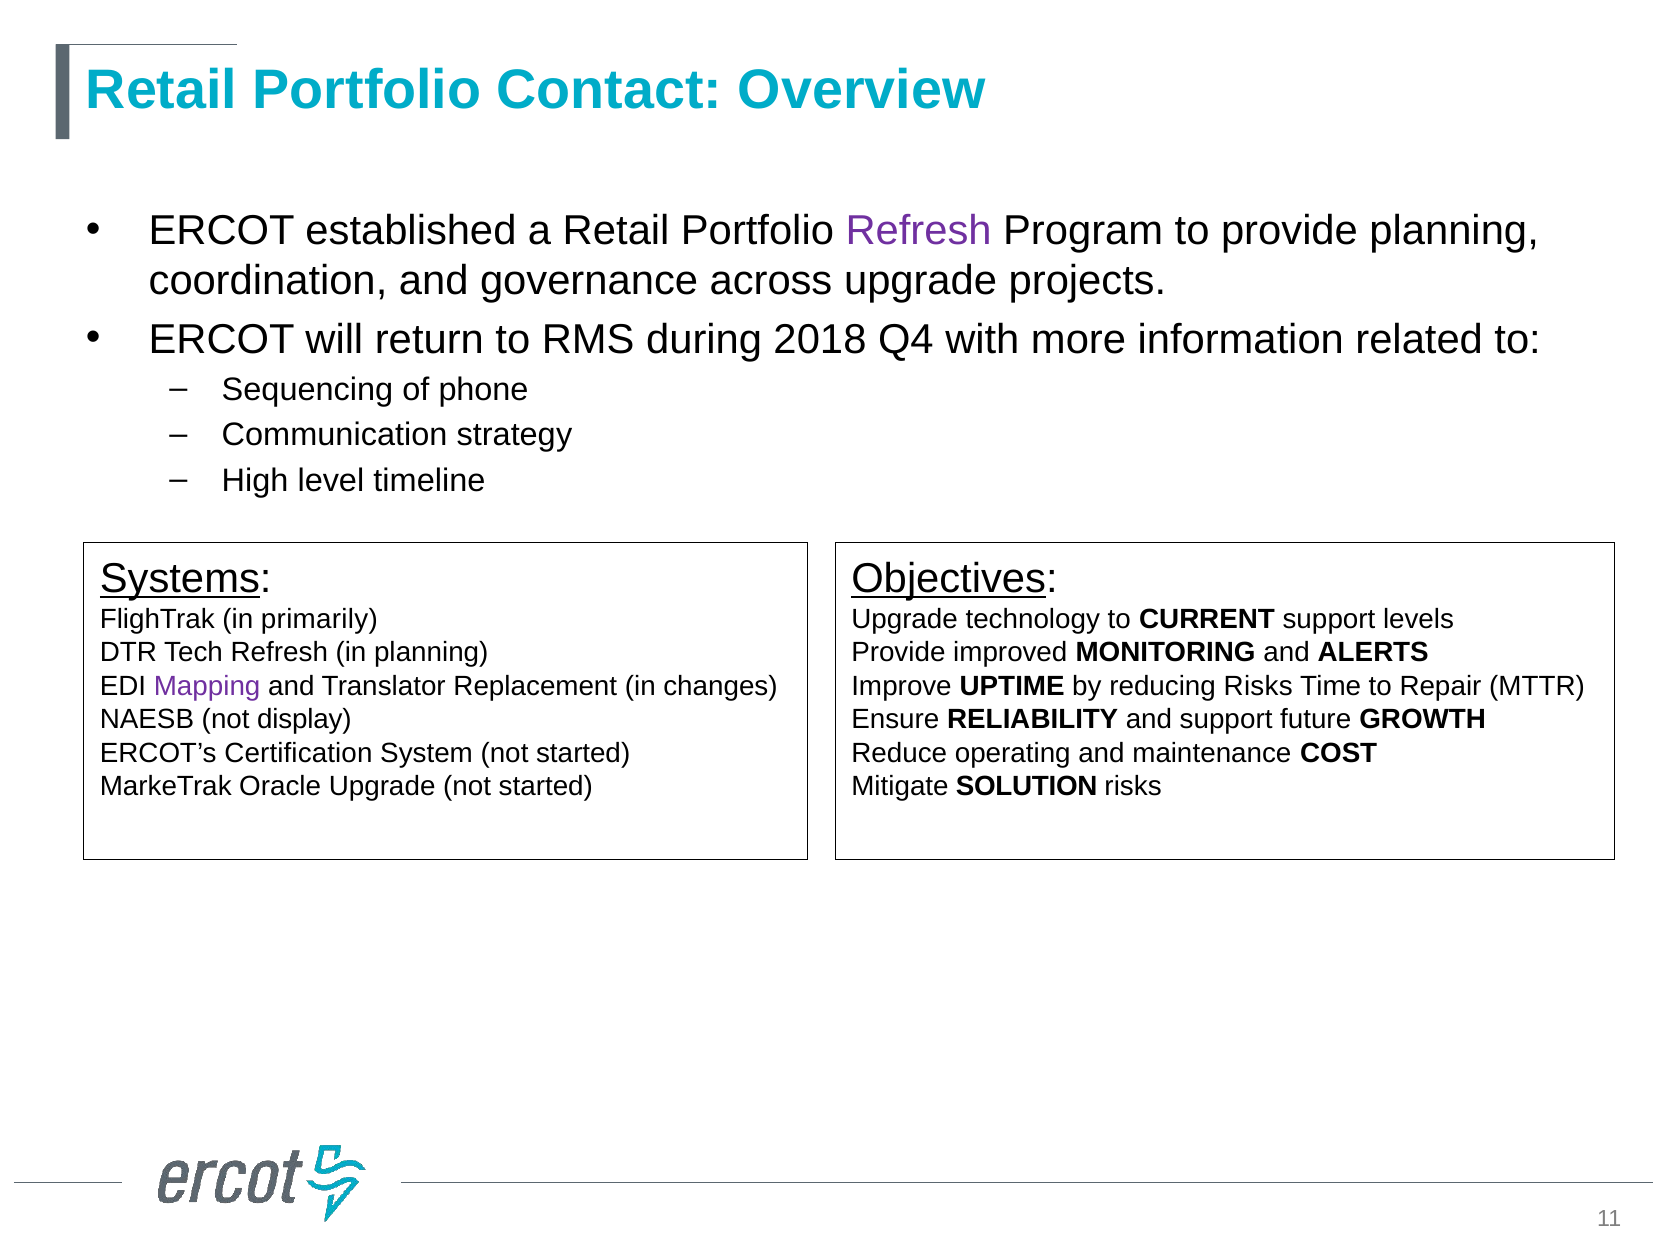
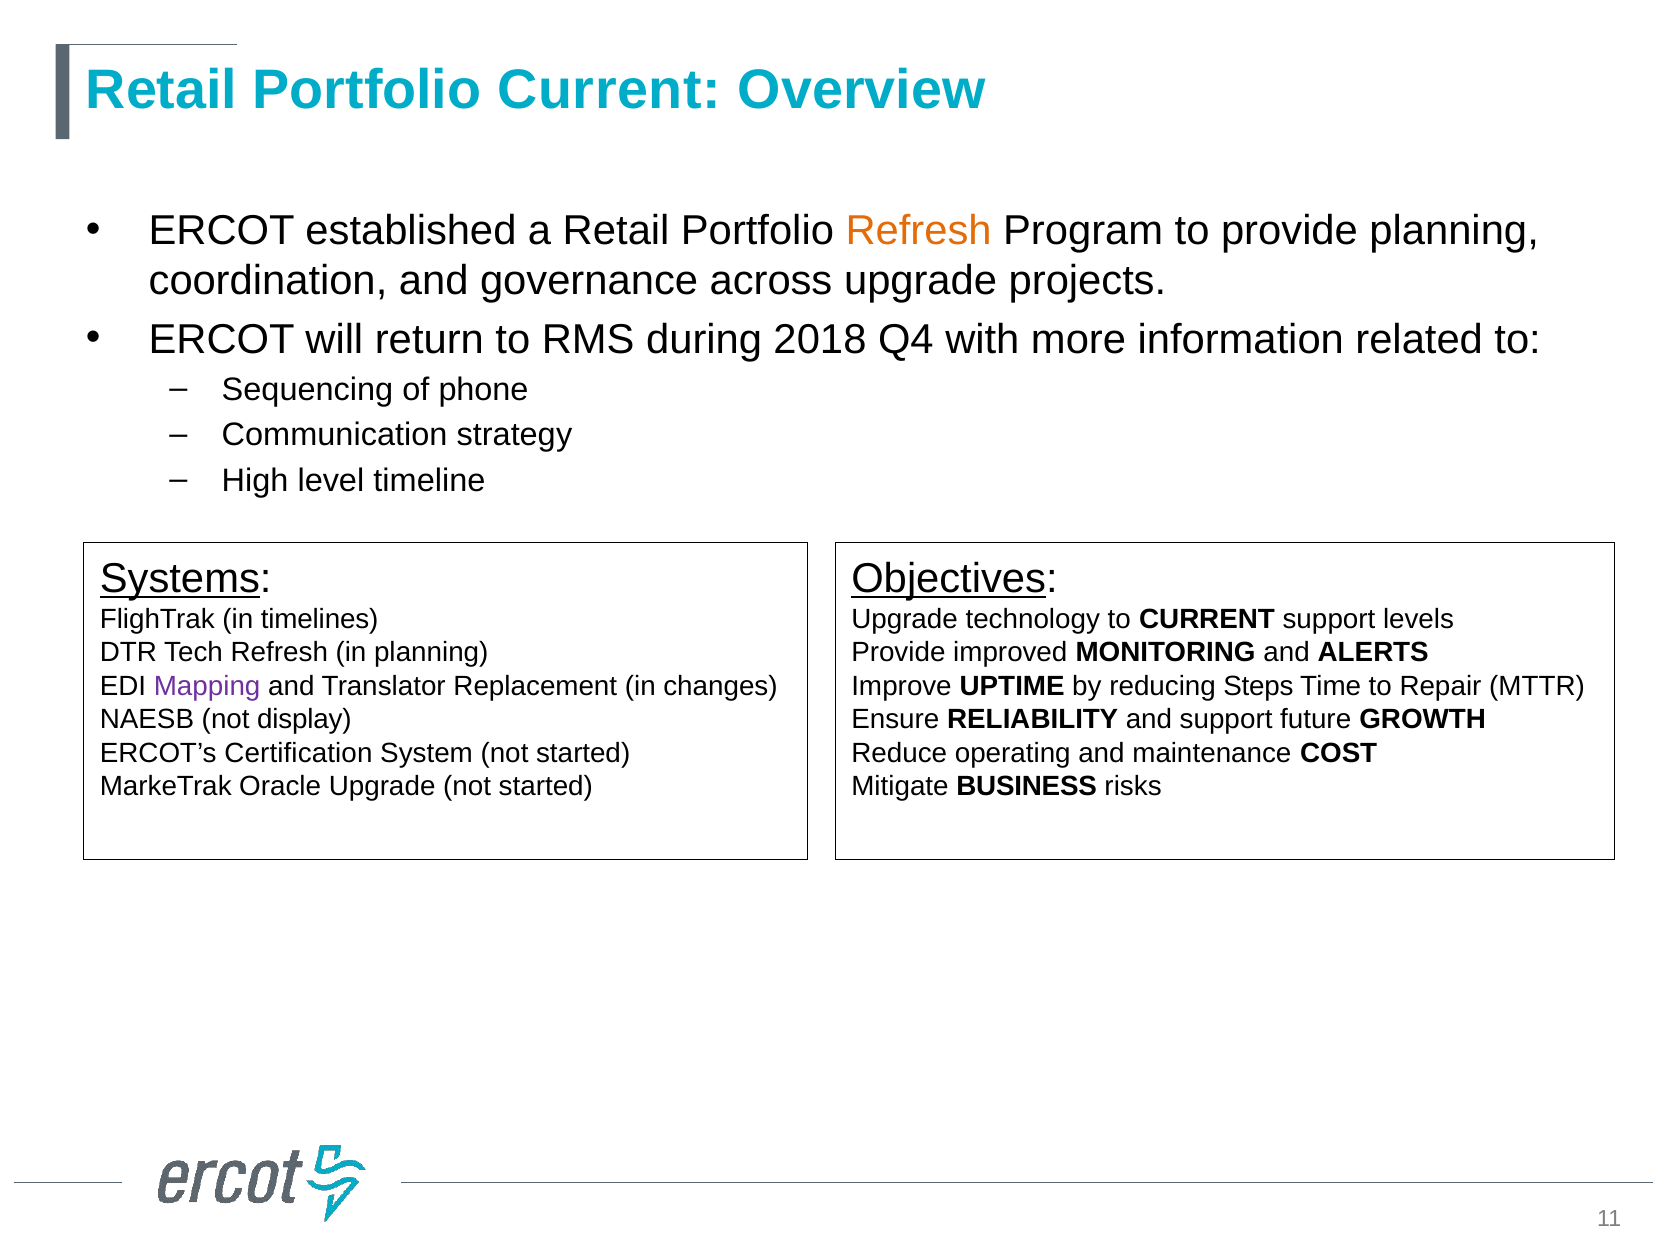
Portfolio Contact: Contact -> Current (609, 90)
Refresh colour: purple -> orange (919, 231)
primarily: primarily -> timelines (320, 620)
reducing Risks: Risks -> Steps (1258, 686)
SOLUTION: SOLUTION -> BUSINESS (1027, 787)
